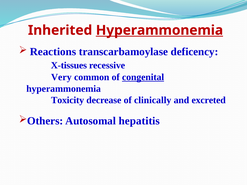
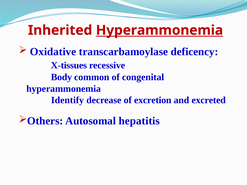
Reactions: Reactions -> Oxidative (53, 52)
Very: Very -> Body (61, 77)
congenital underline: present -> none (143, 77)
Toxicity: Toxicity -> Identify (67, 100)
clinically: clinically -> excretion (153, 100)
